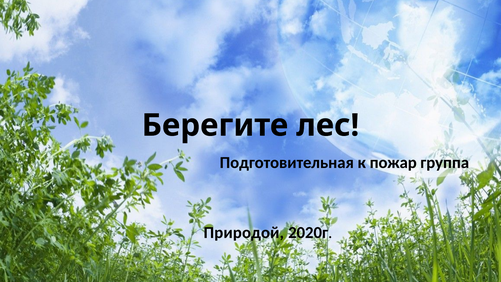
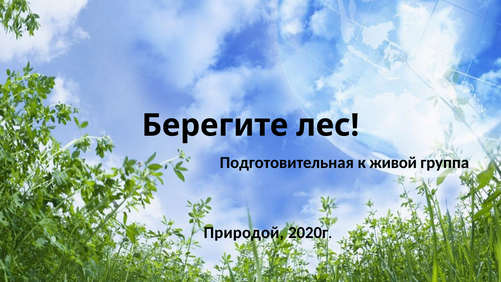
пожар: пожар -> живой (393, 163)
